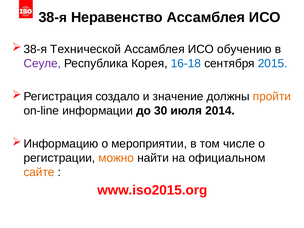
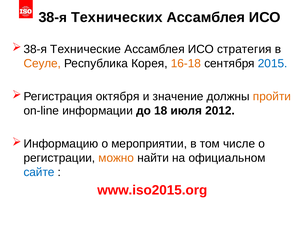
Неравенство: Неравенство -> Технических (117, 17)
Технической: Технической -> Технические (86, 49)
обучению: обучению -> стратегия (244, 49)
Сеуле colour: purple -> orange (42, 63)
16-18 colour: blue -> orange (186, 63)
создало: создало -> октября (118, 97)
30: 30 -> 18 (161, 111)
2014: 2014 -> 2012 (220, 111)
сайте colour: orange -> blue (39, 172)
